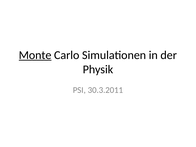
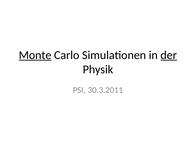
der underline: none -> present (169, 55)
